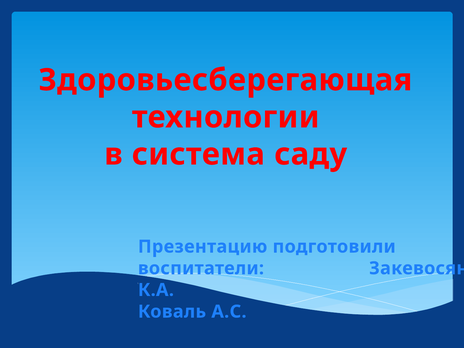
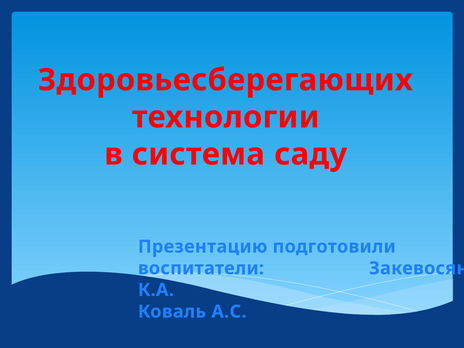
Здоровьесберегающая: Здоровьесберегающая -> Здоровьесберегающих (225, 80)
